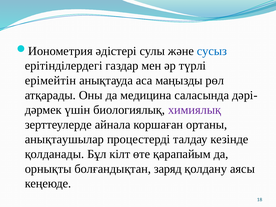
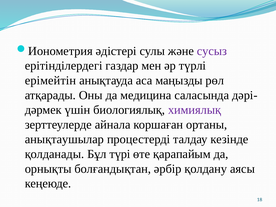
сусыз colour: blue -> purple (212, 51)
кілт: кілт -> түрі (120, 154)
заряд: заряд -> әрбір (168, 169)
